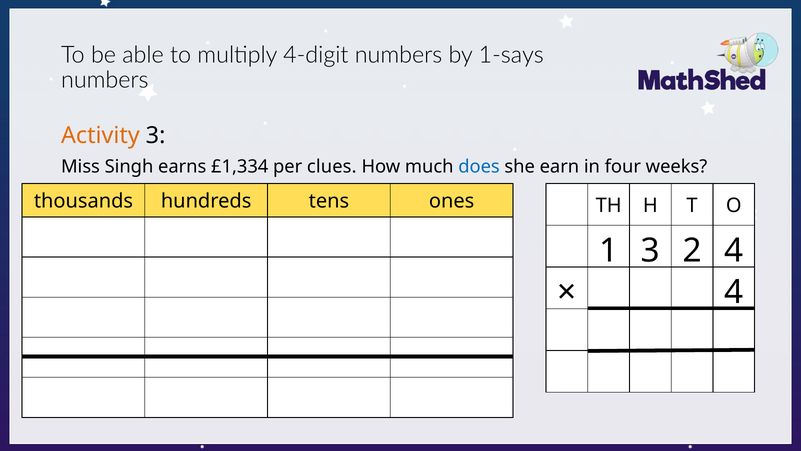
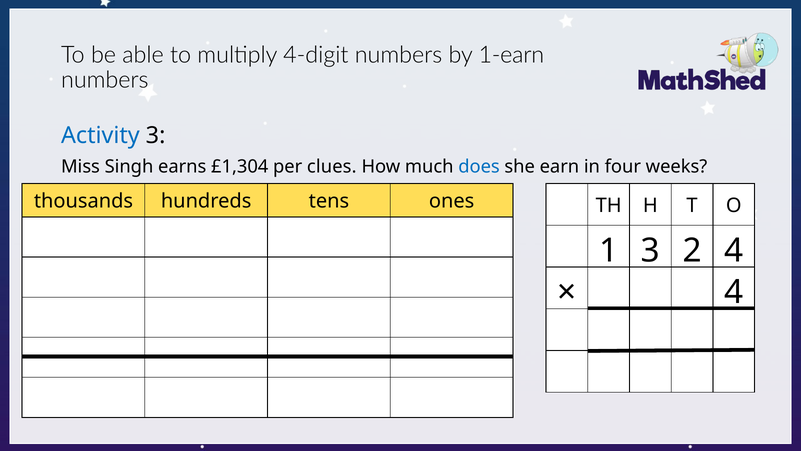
1-says: 1-says -> 1-earn (511, 55)
Activity colour: orange -> blue (100, 135)
£1,334: £1,334 -> £1,304 (240, 166)
